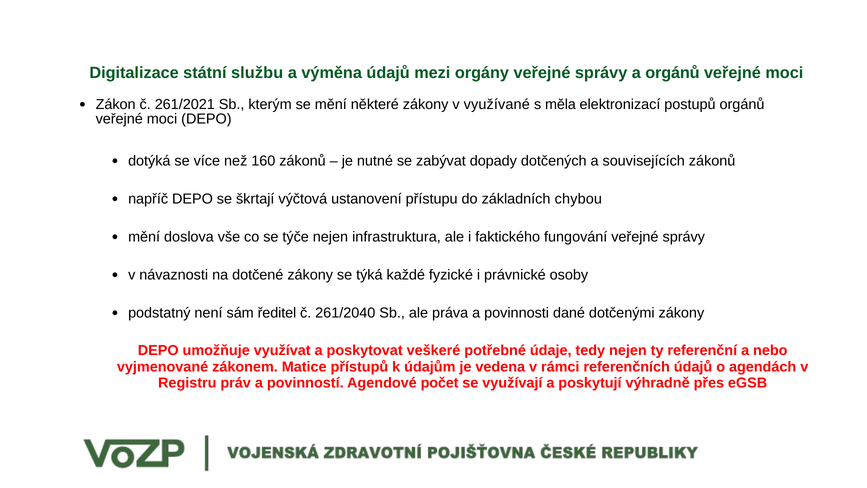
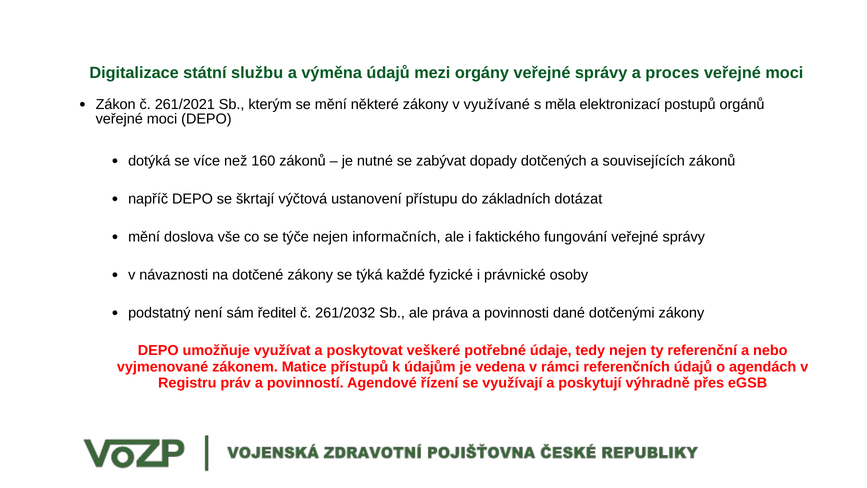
a orgánů: orgánů -> proces (672, 73)
chybou: chybou -> dotázat (578, 199)
infrastruktura: infrastruktura -> informačních (396, 237)
261/2040: 261/2040 -> 261/2032 (345, 313)
počet: počet -> řízení (440, 383)
